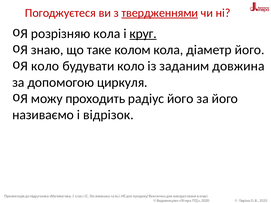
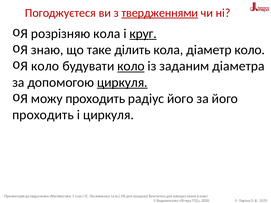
колом: колом -> ділить (133, 50)
діаметр його: його -> коло (250, 50)
коло underline: none -> present (131, 66)
довжина: довжина -> діаметра (239, 66)
циркуля underline: none -> present (122, 82)
називаємо: називаємо -> проходить (43, 115)
і відрізок: відрізок -> циркуля (108, 115)
